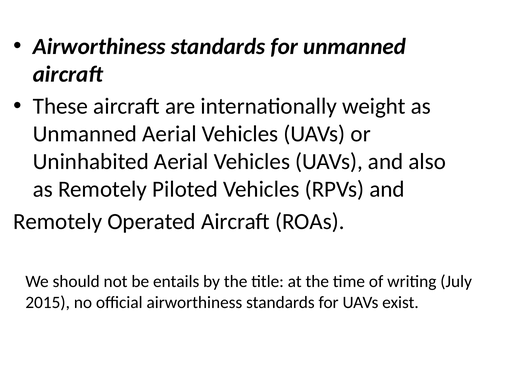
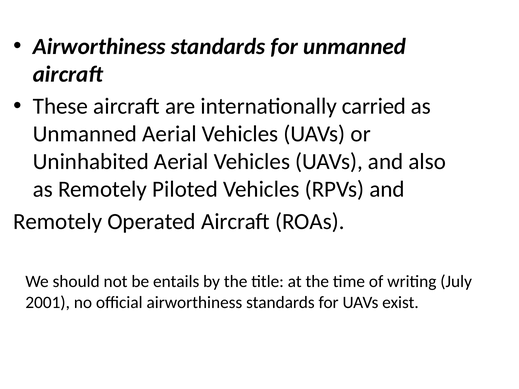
weight: weight -> carried (374, 106)
2015: 2015 -> 2001 (48, 303)
